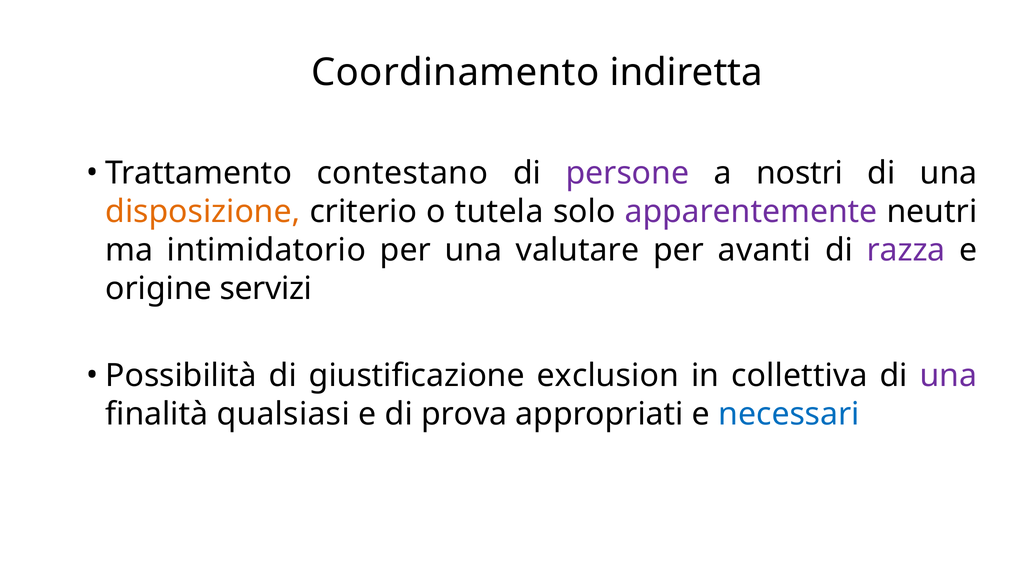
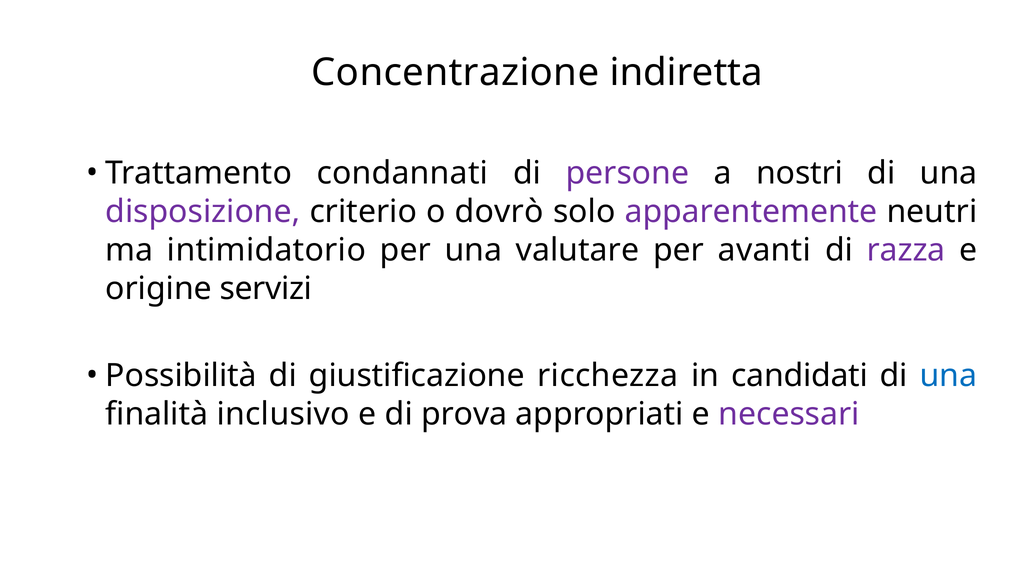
Coordinamento: Coordinamento -> Concentrazione (455, 73)
contestano: contestano -> condannati (402, 173)
disposizione colour: orange -> purple (203, 212)
tutela: tutela -> dovrò (499, 212)
exclusion: exclusion -> ricchezza (608, 375)
collettiva: collettiva -> candidati (800, 375)
una colour: purple -> blue (948, 375)
qualsiasi: qualsiasi -> inclusivo (283, 414)
necessari colour: blue -> purple (789, 414)
